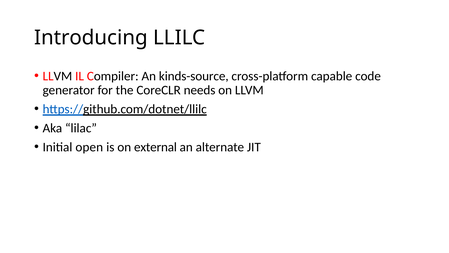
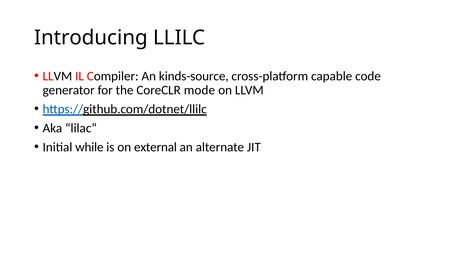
needs: needs -> mode (199, 90)
open: open -> while (89, 147)
